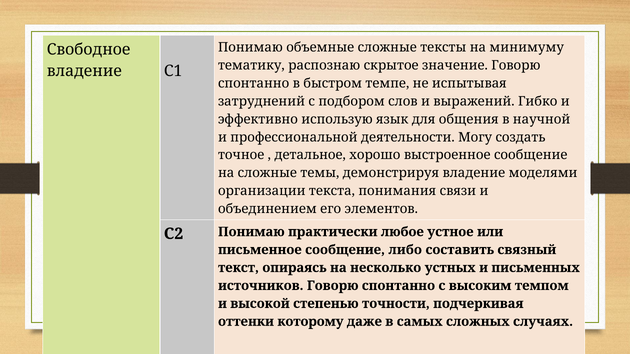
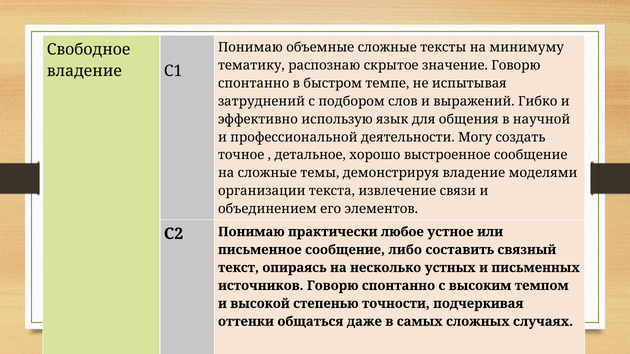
понимания: понимания -> извлечение (397, 191)
которому: которому -> общаться (310, 322)
